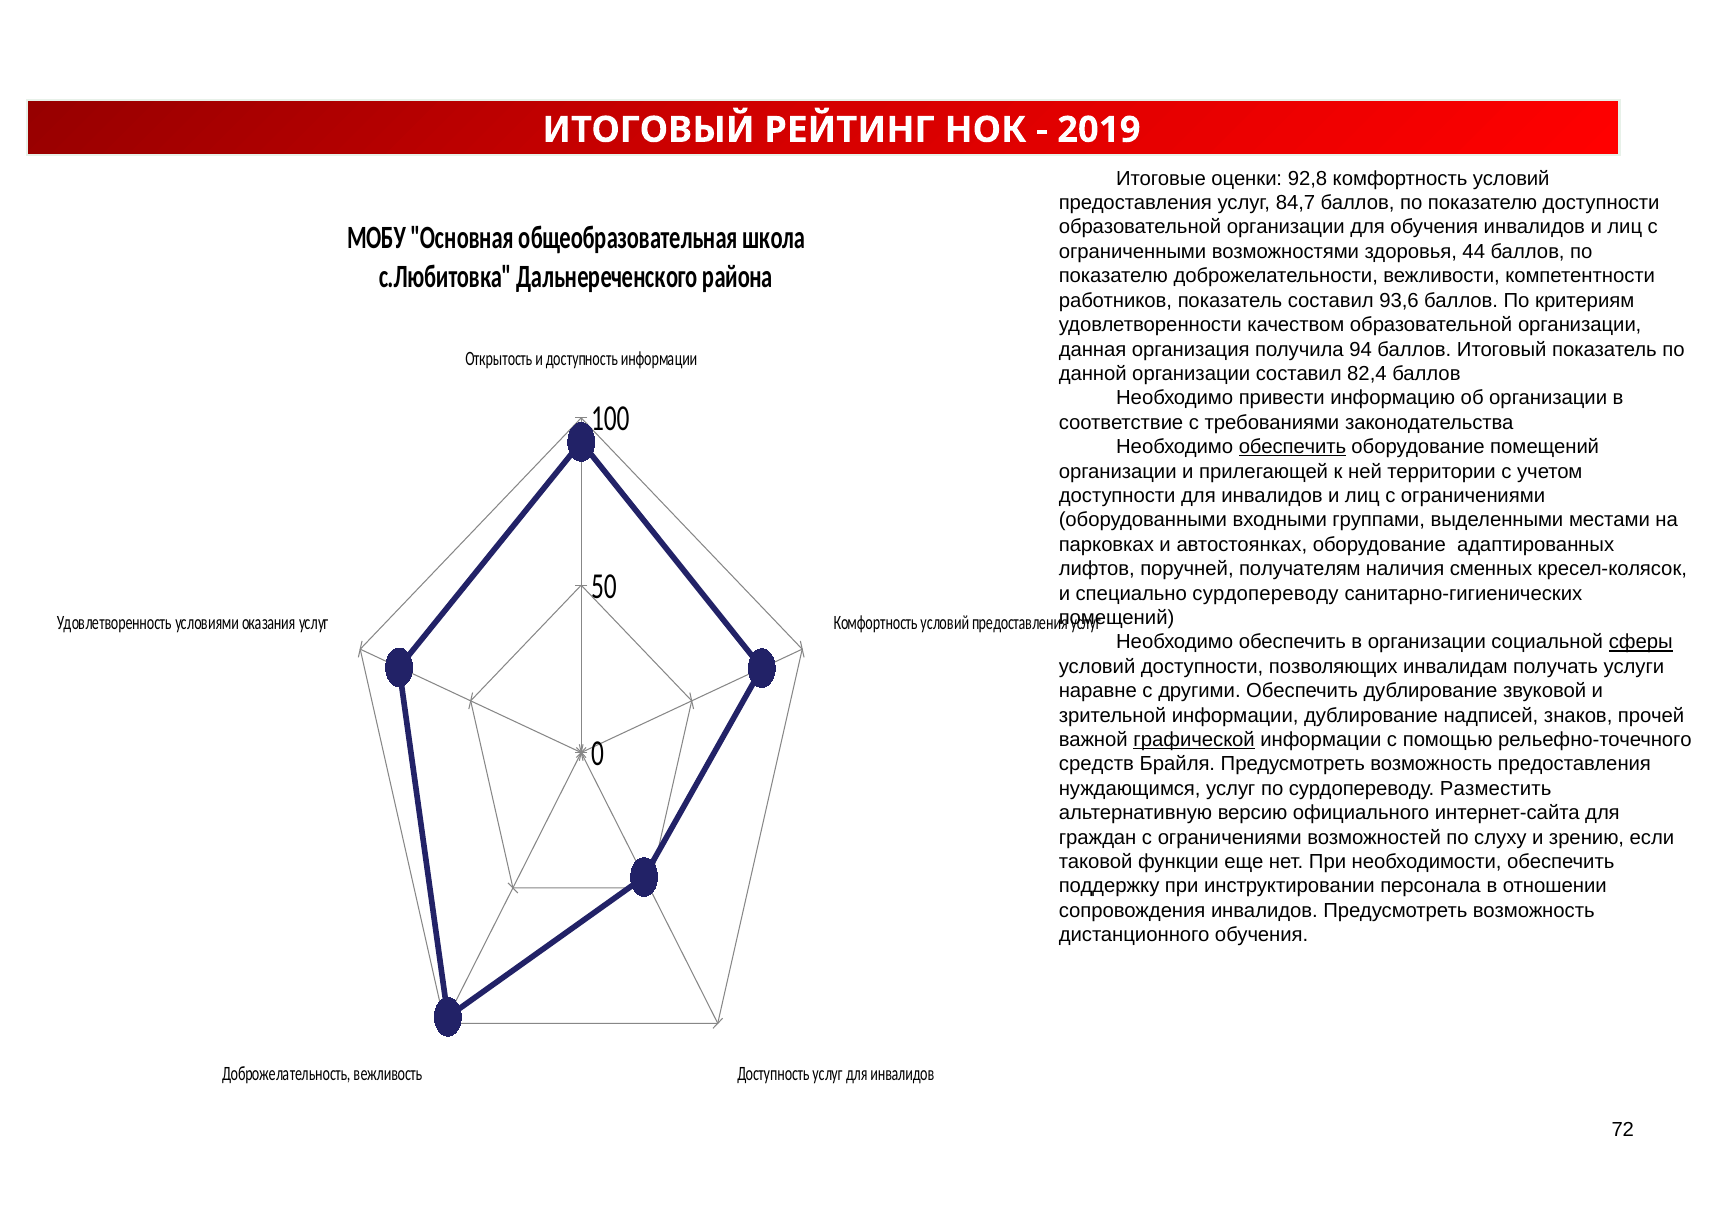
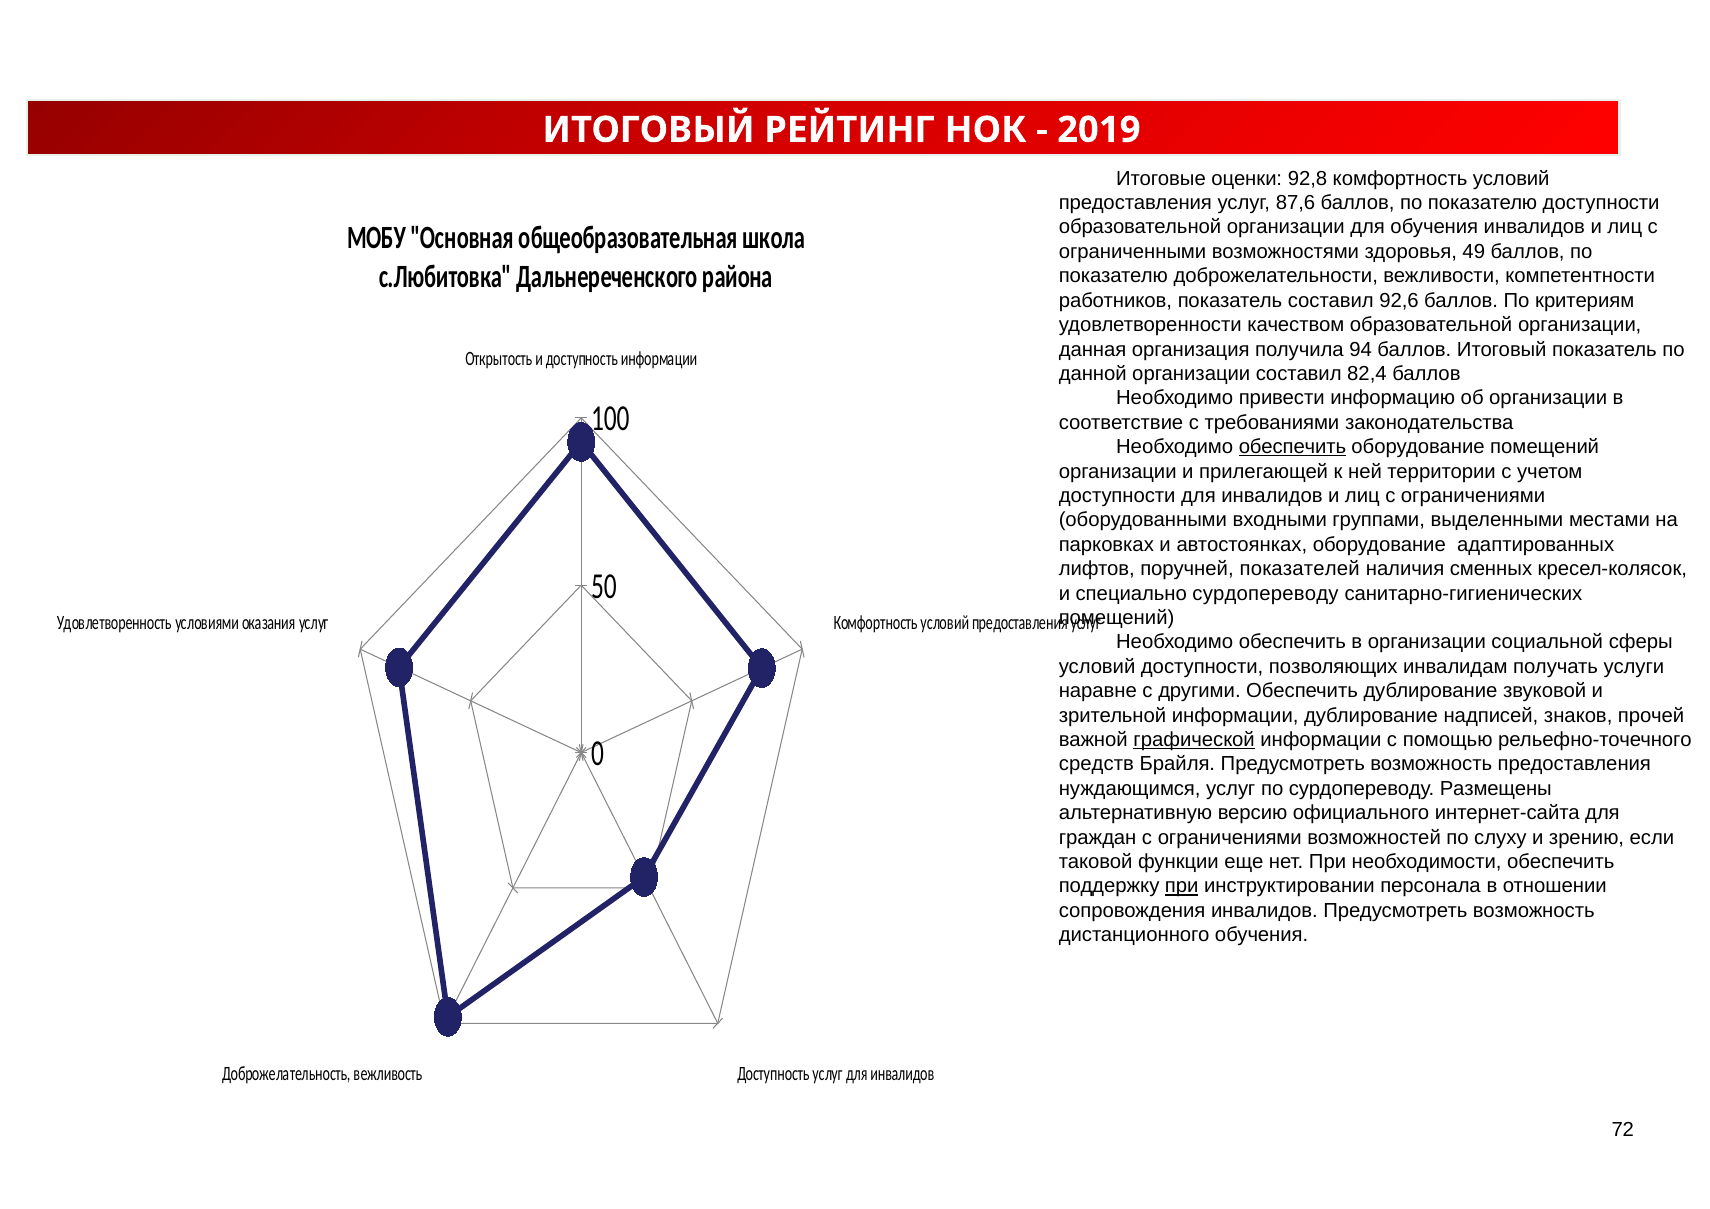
84,7: 84,7 -> 87,6 (1295, 203)
44: 44 -> 49 (1474, 252)
93,6: 93,6 -> 92,6 (1399, 301)
получателям: получателям -> показателей (1300, 569)
сферы underline: present -> none (1641, 642)
Разместить: Разместить -> Размещены (1496, 789)
при underline: none -> present (1182, 886)
